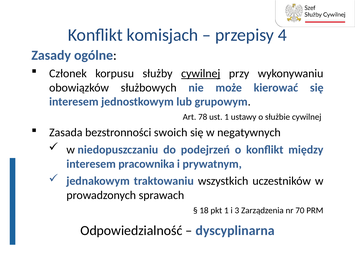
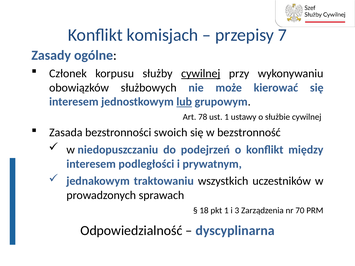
4: 4 -> 7 (282, 35)
lub underline: none -> present (184, 102)
negatywnych: negatywnych -> bezstronność (249, 133)
pracownika: pracownika -> podległości (146, 164)
